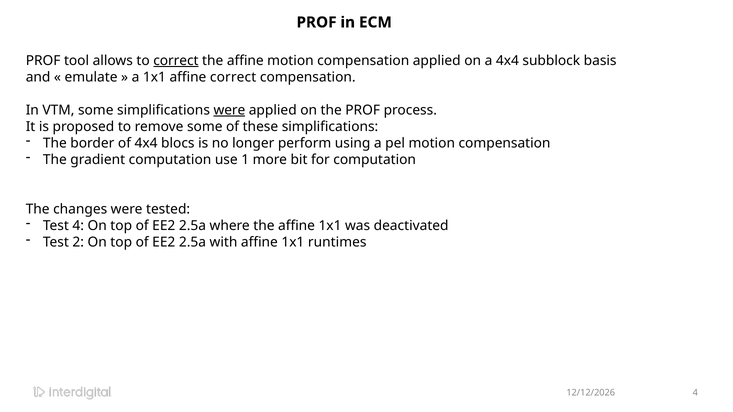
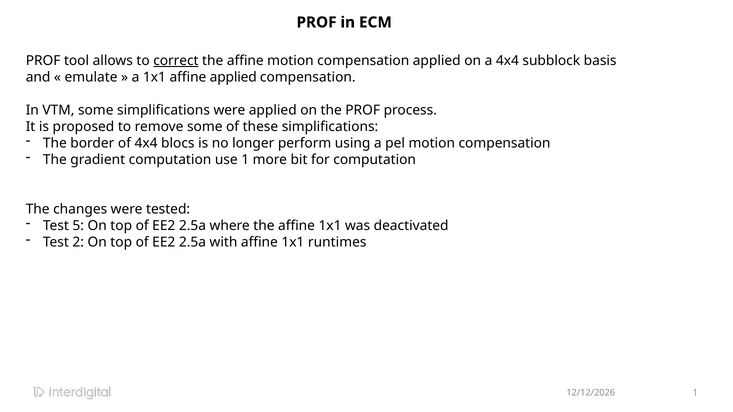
affine correct: correct -> applied (233, 77)
were underline: present -> none (229, 110)
Test 4: 4 -> 5 (78, 226)
4: 4 -> 1 (695, 393)
